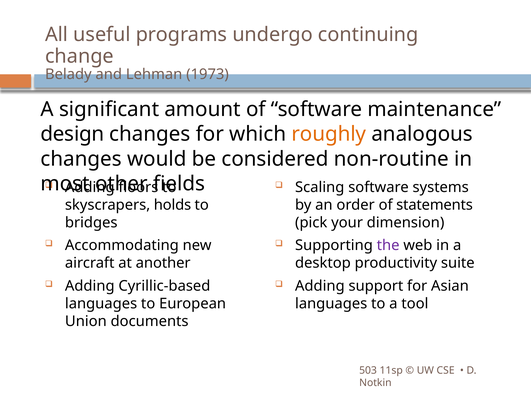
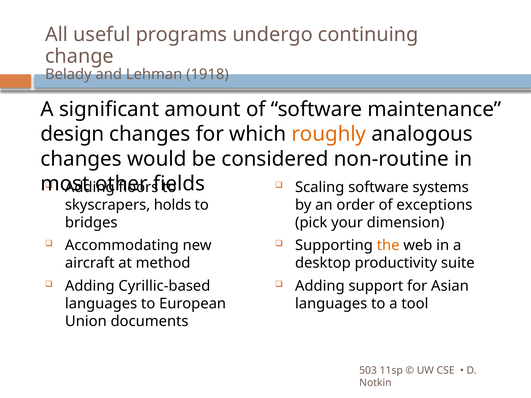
1973: 1973 -> 1918 (208, 74)
statements: statements -> exceptions (434, 205)
the colour: purple -> orange (388, 246)
another: another -> method (163, 263)
